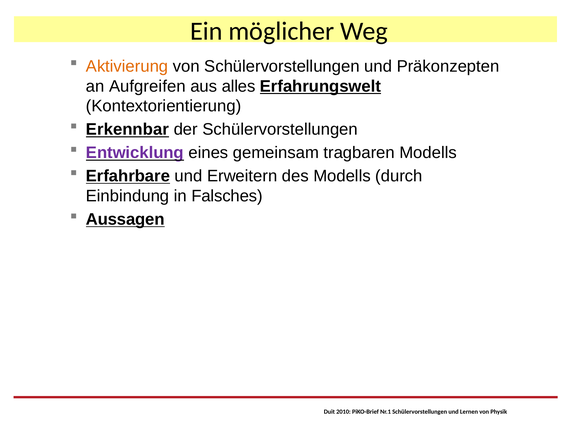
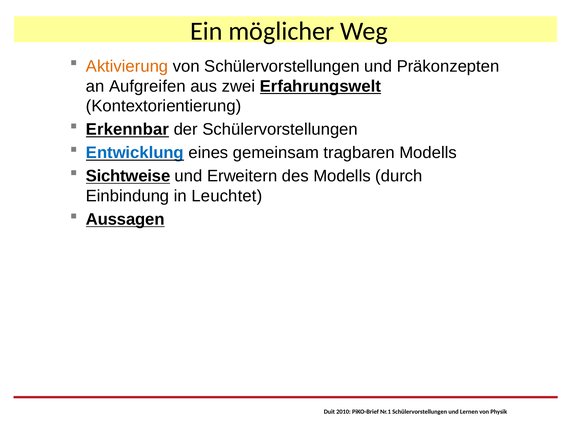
alles: alles -> zwei (239, 86)
Entwicklung colour: purple -> blue (135, 153)
Erfahrbare: Erfahrbare -> Sichtweise (128, 176)
Falsches: Falsches -> Leuchtet (227, 196)
